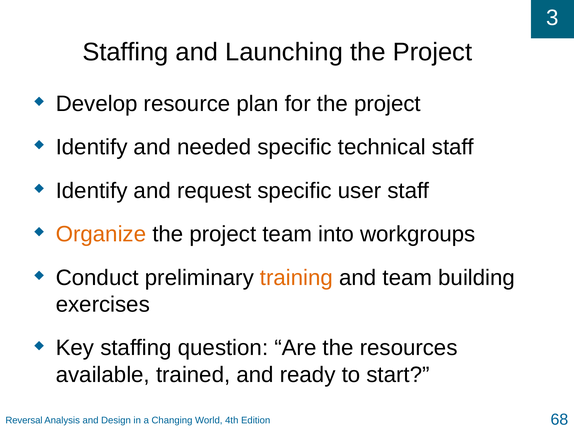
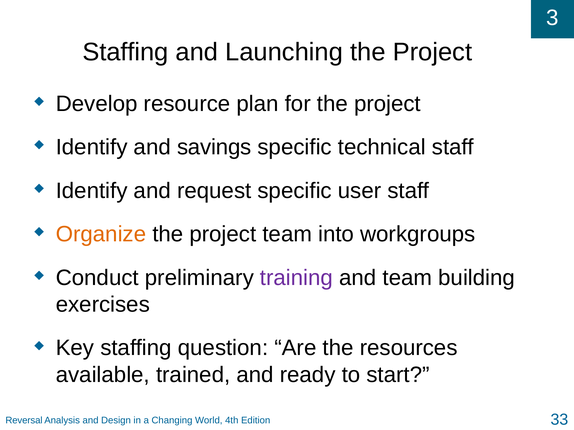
needed: needed -> savings (214, 147)
training colour: orange -> purple (297, 278)
68: 68 -> 33 (559, 420)
